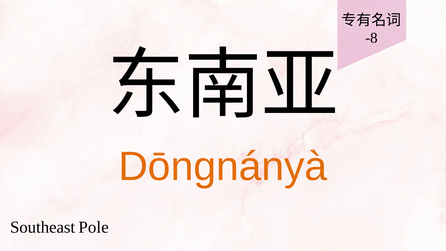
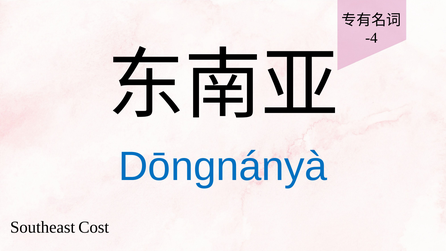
-8: -8 -> -4 (371, 38)
Dōngnányà colour: orange -> blue (223, 167)
Pole: Pole -> Cost (94, 227)
